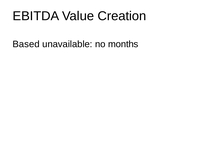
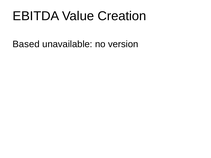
months: months -> version (123, 44)
